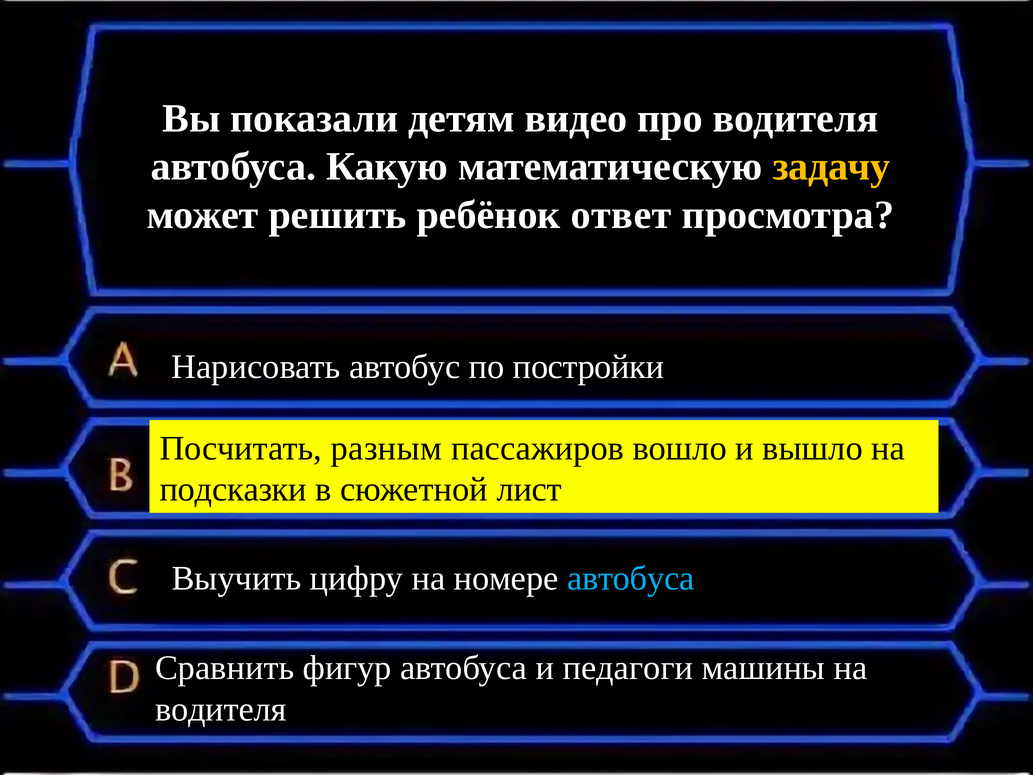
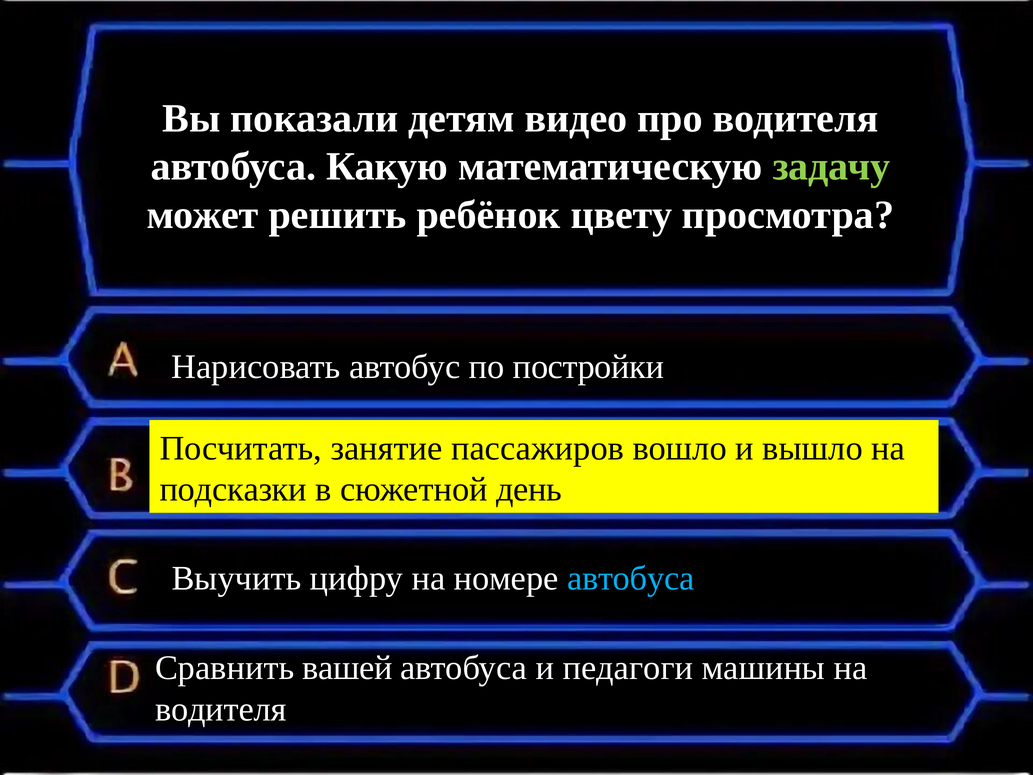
задачу colour: yellow -> light green (831, 167)
ответ: ответ -> цвету (621, 215)
разным: разным -> занятие (387, 448)
лист: лист -> день (529, 489)
фигур: фигур -> вашей (347, 668)
